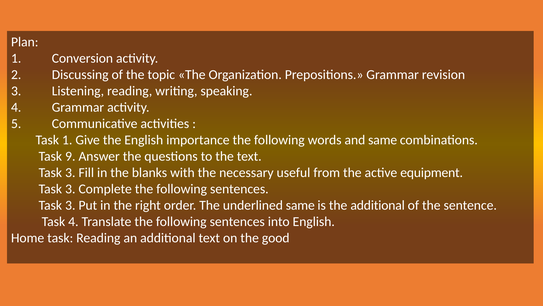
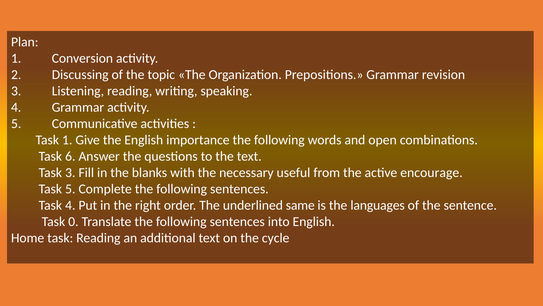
and same: same -> open (383, 140)
9: 9 -> 6 (70, 156)
equipment: equipment -> encourage (432, 172)
3: 3 -> 5 (70, 189)
3: 3 -> 4 (70, 205)
the additional: additional -> languages (378, 205)
Task 4: 4 -> 0 (73, 221)
good: good -> cycle (276, 237)
